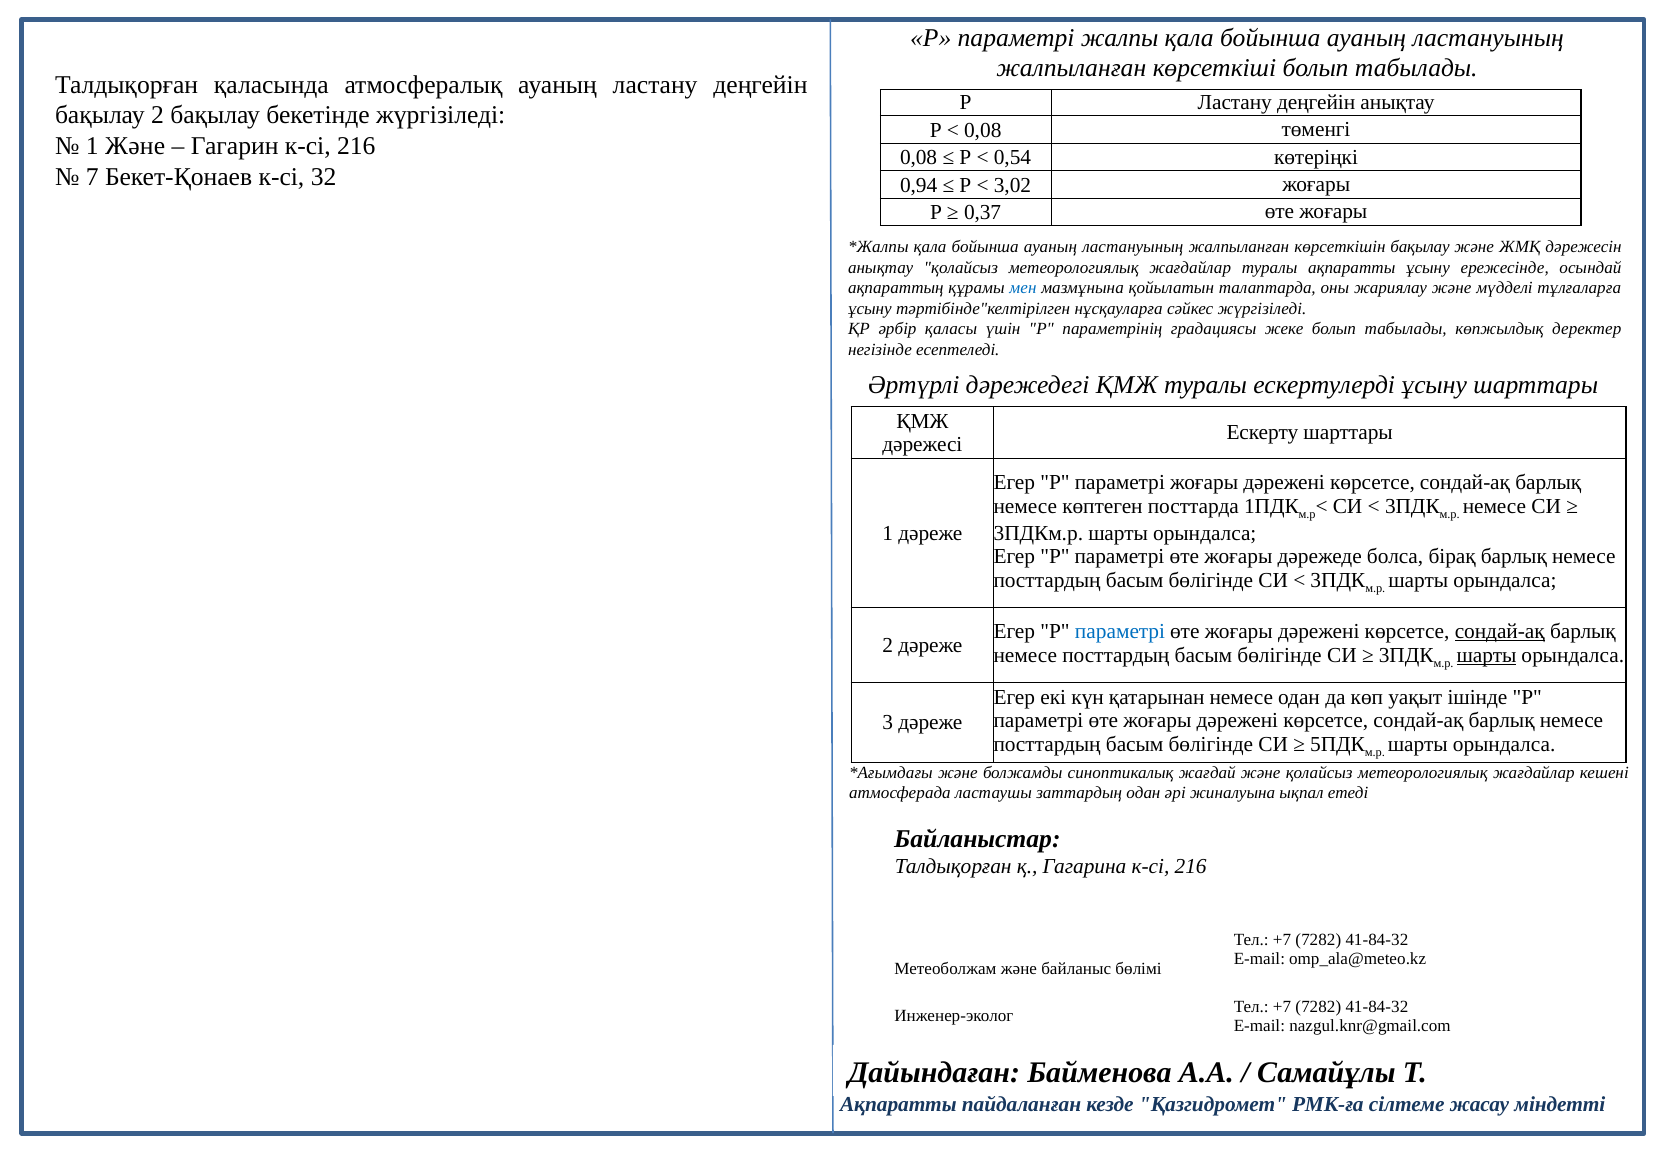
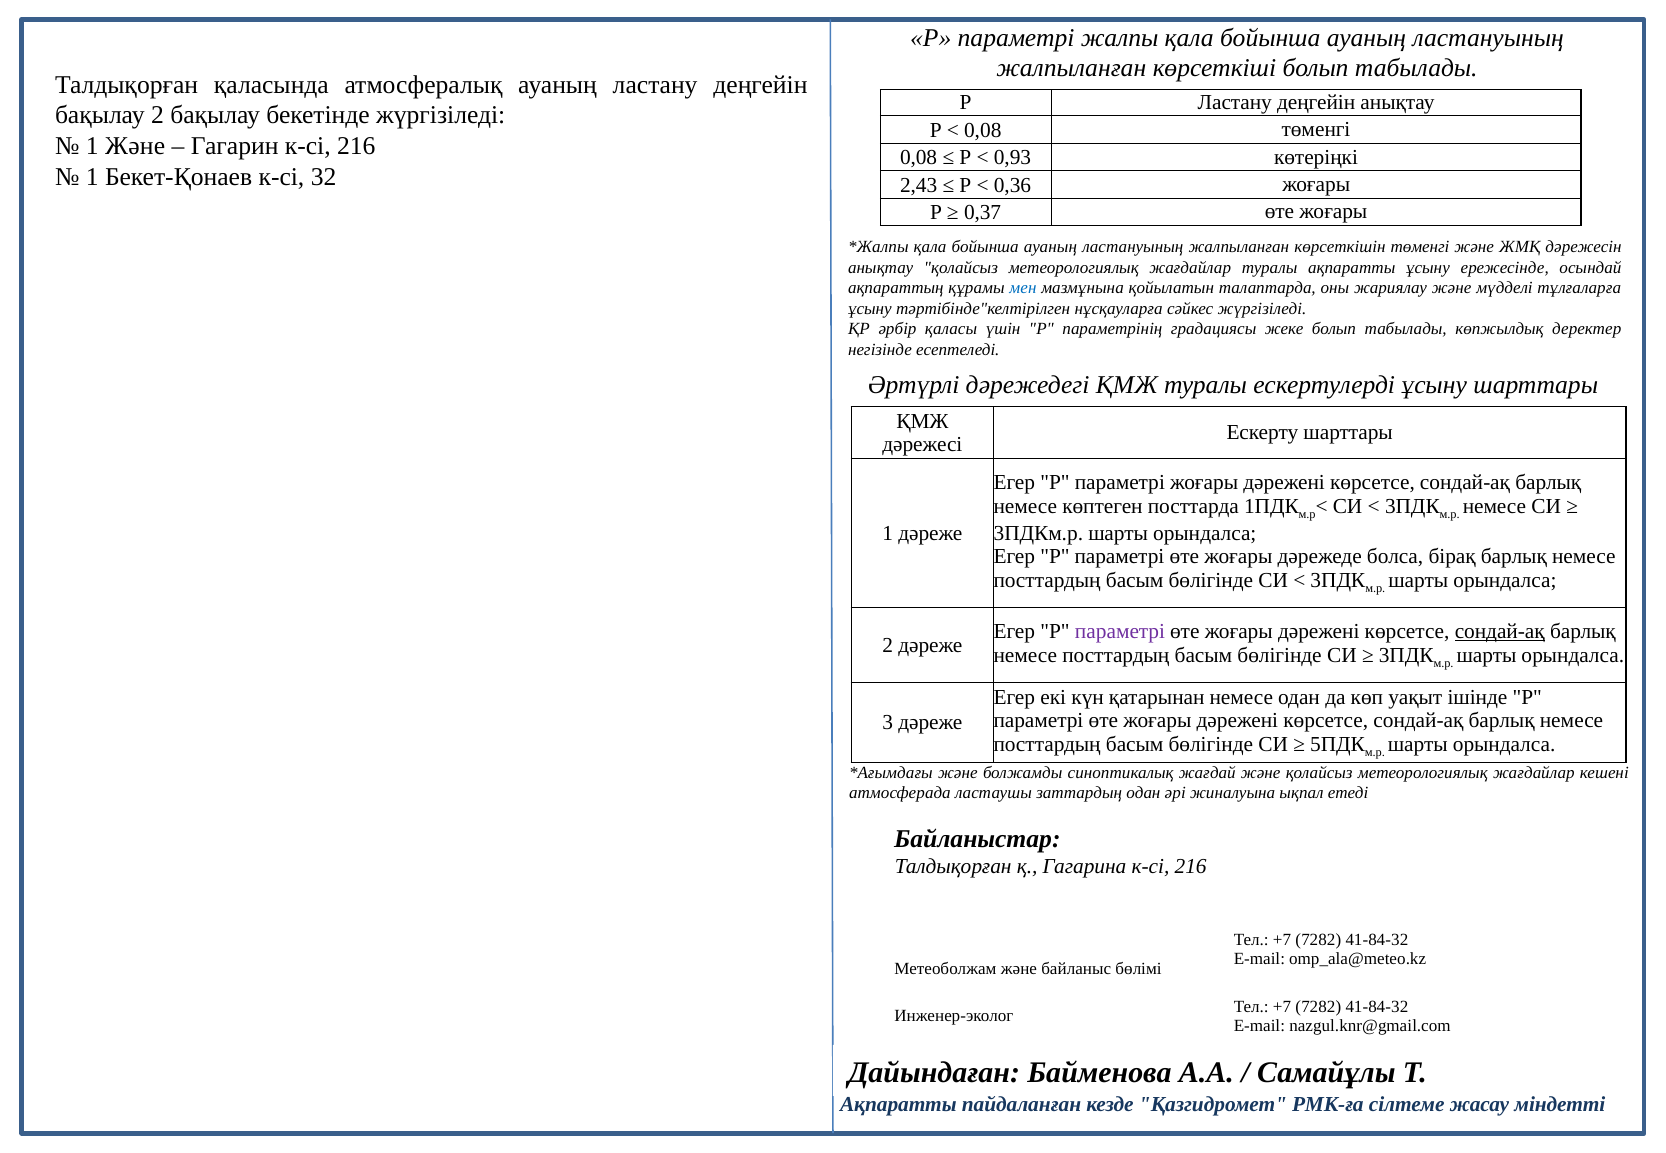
0,54: 0,54 -> 0,93 (1012, 158)
7: 7 -> 1 (92, 177)
0,94: 0,94 -> 2,43 (919, 185)
3,02: 3,02 -> 0,36 (1012, 185)
көрсеткішін бақылау: бақылау -> төменгі (1420, 247)
параметрі colour: blue -> purple (1120, 632)
шарты underline: present -> none (1487, 655)
